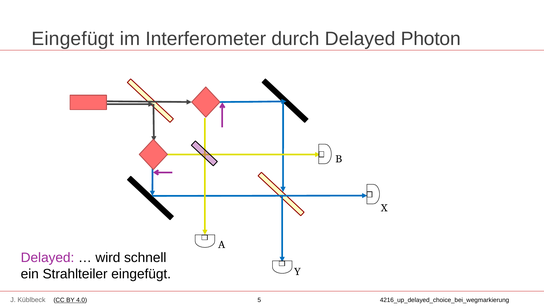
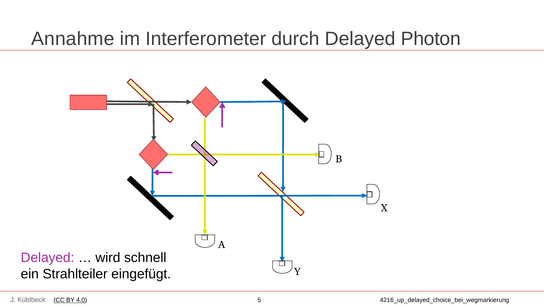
Eingefügt: Eingefügt -> Annahme (73, 39)
